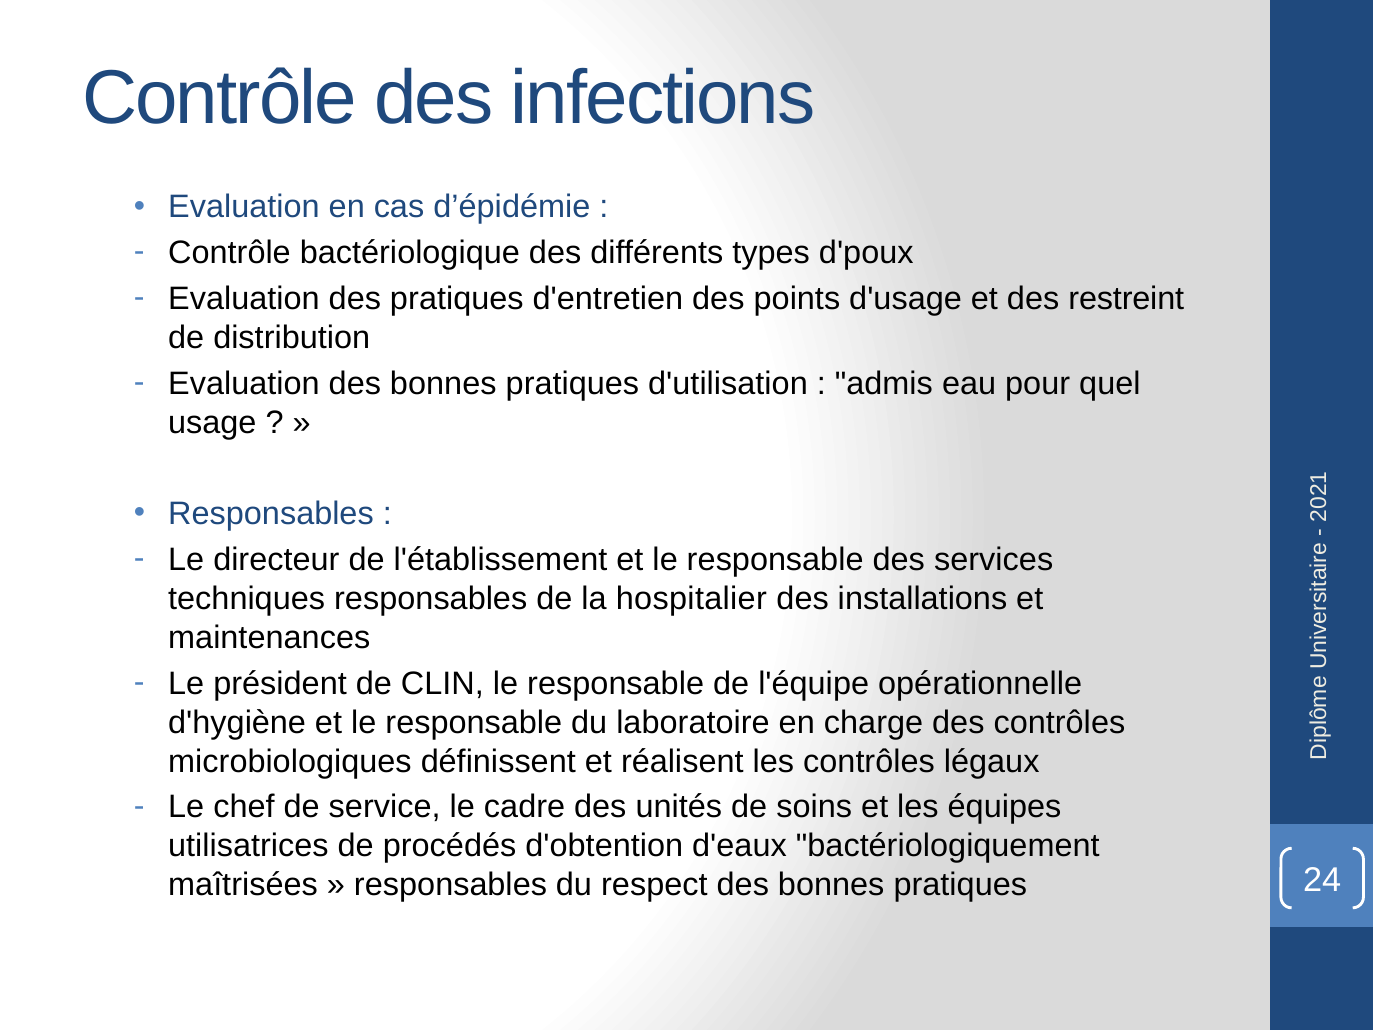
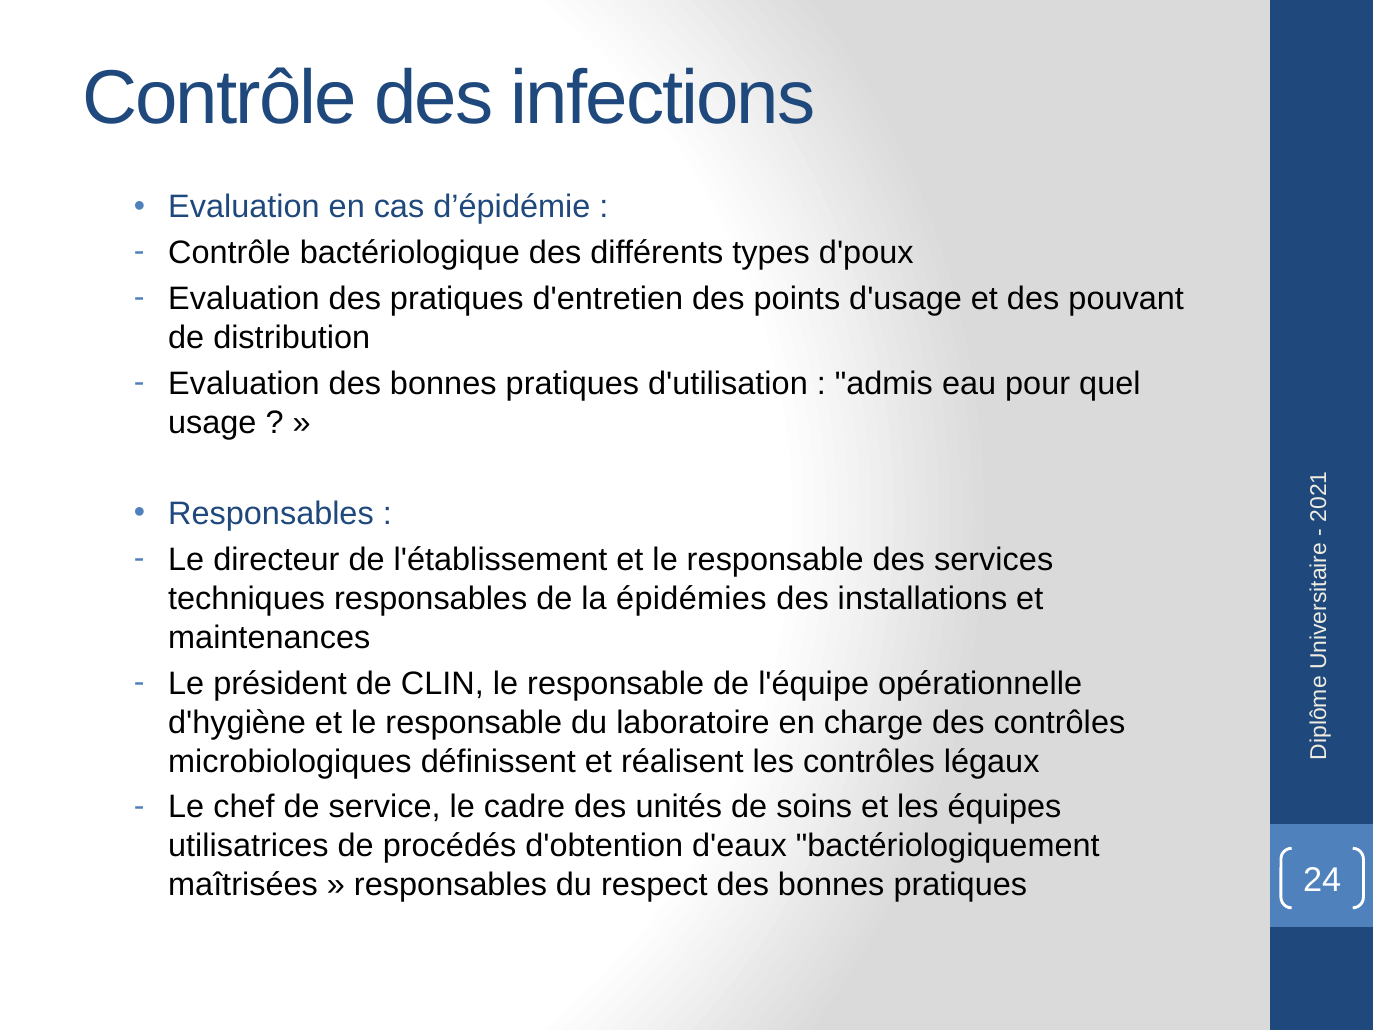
restreint: restreint -> pouvant (1126, 299)
hospitalier: hospitalier -> épidémies (691, 599)
